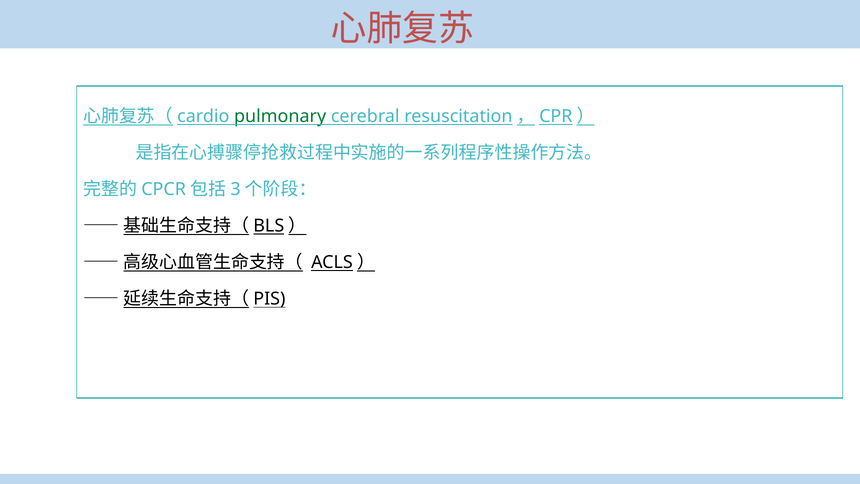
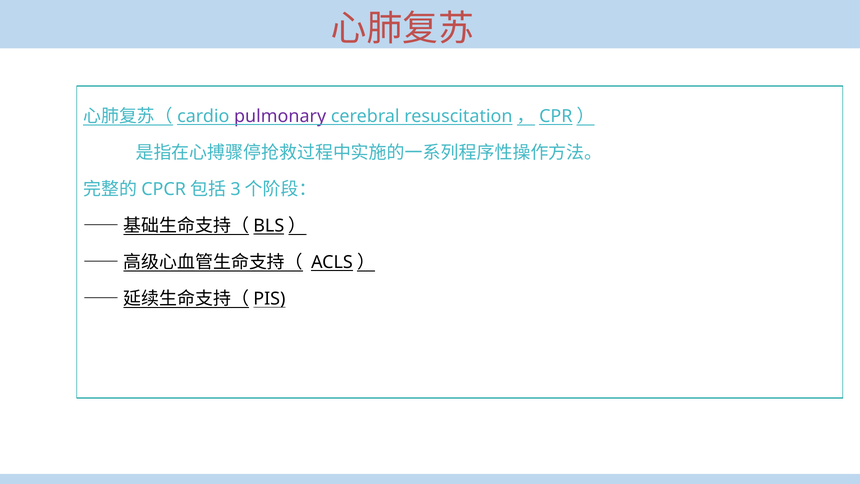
pulmonary colour: green -> purple (280, 116)
